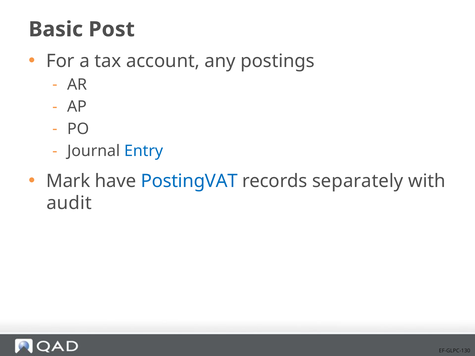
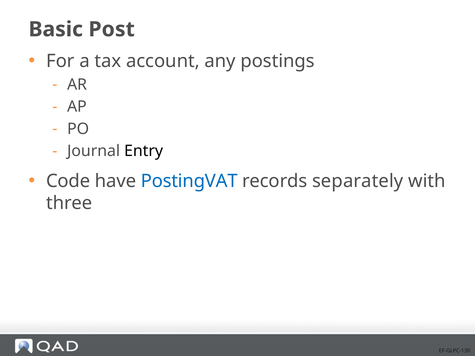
Entry colour: blue -> black (144, 151)
Mark: Mark -> Code (68, 181)
audit: audit -> three (69, 203)
